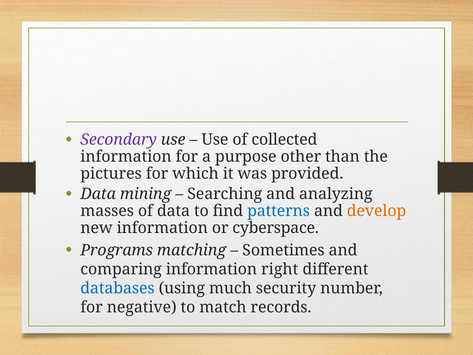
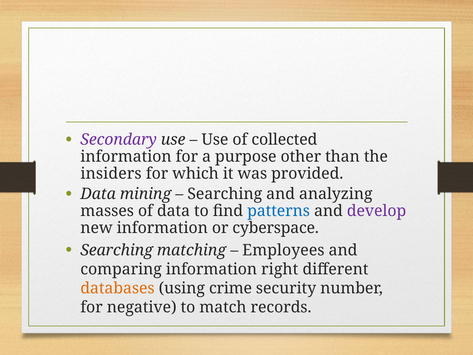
pictures: pictures -> insiders (111, 174)
develop colour: orange -> purple (377, 211)
Programs: Programs -> Searching (117, 250)
Sometimes: Sometimes -> Employees (283, 250)
databases colour: blue -> orange (117, 288)
much: much -> crime (230, 288)
